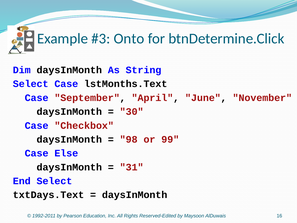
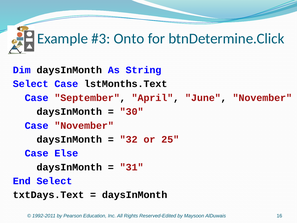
Case Checkbox: Checkbox -> November (84, 125)
98: 98 -> 32 (129, 139)
99: 99 -> 25 (170, 139)
